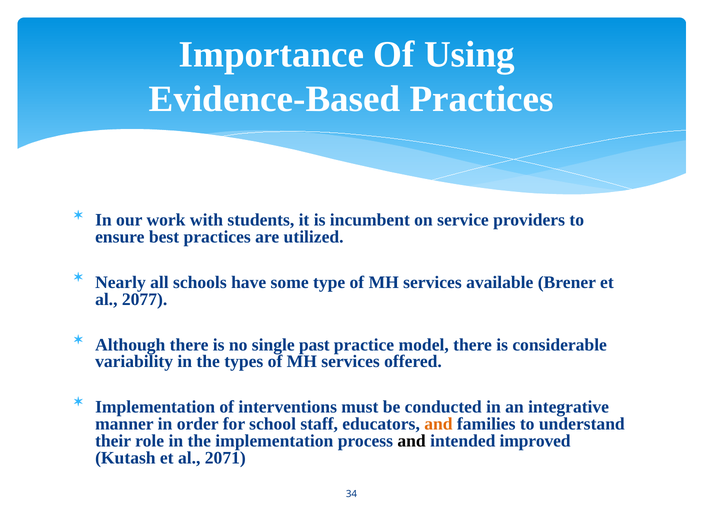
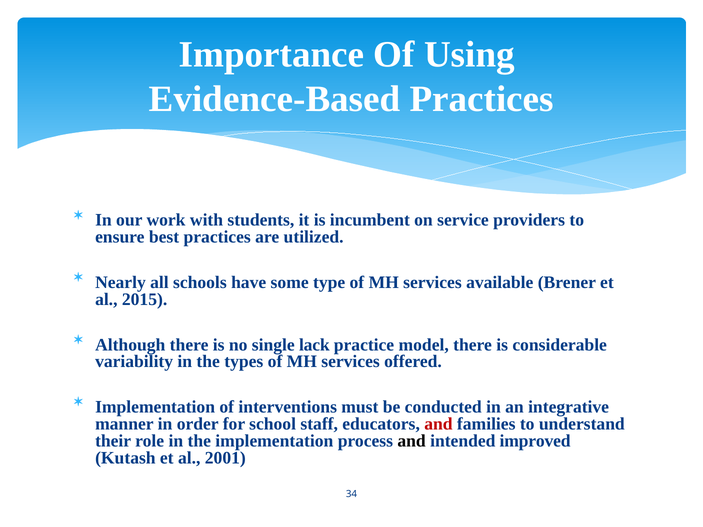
2077: 2077 -> 2015 (145, 300)
past: past -> lack (314, 345)
and colour: orange -> red (438, 424)
2071: 2071 -> 2001 (225, 458)
